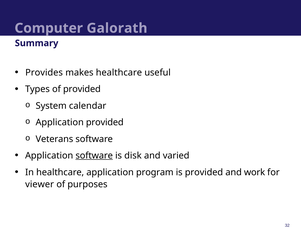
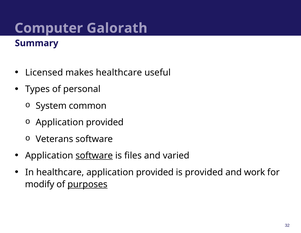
Provides: Provides -> Licensed (44, 72)
of provided: provided -> personal (82, 89)
calendar: calendar -> common (88, 106)
disk: disk -> files (133, 155)
healthcare application program: program -> provided (155, 172)
viewer: viewer -> modify (40, 184)
purposes underline: none -> present (87, 184)
